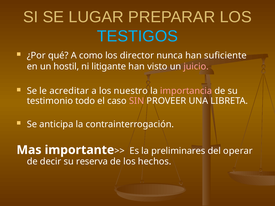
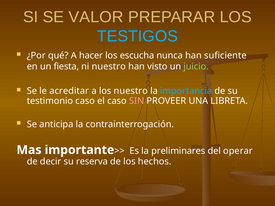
LUGAR: LUGAR -> VALOR (96, 17)
como: como -> hacer (91, 56)
director: director -> escucha (137, 56)
hostil: hostil -> fiesta (66, 67)
ni litigante: litigante -> nuestro (109, 67)
juicio colour: pink -> light green (196, 67)
importancia colour: pink -> light blue (186, 91)
testimonio todo: todo -> caso (85, 101)
